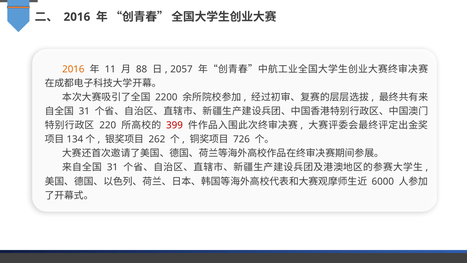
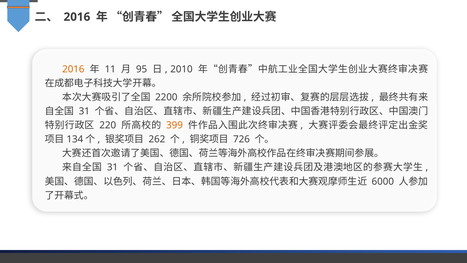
88: 88 -> 95 (142, 69)
2057: 2057 -> 2010 (181, 69)
399 colour: red -> orange (175, 125)
